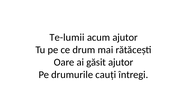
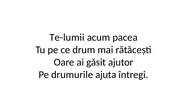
acum ajutor: ajutor -> pacea (125, 37)
cauți: cauți -> ajuta (106, 75)
